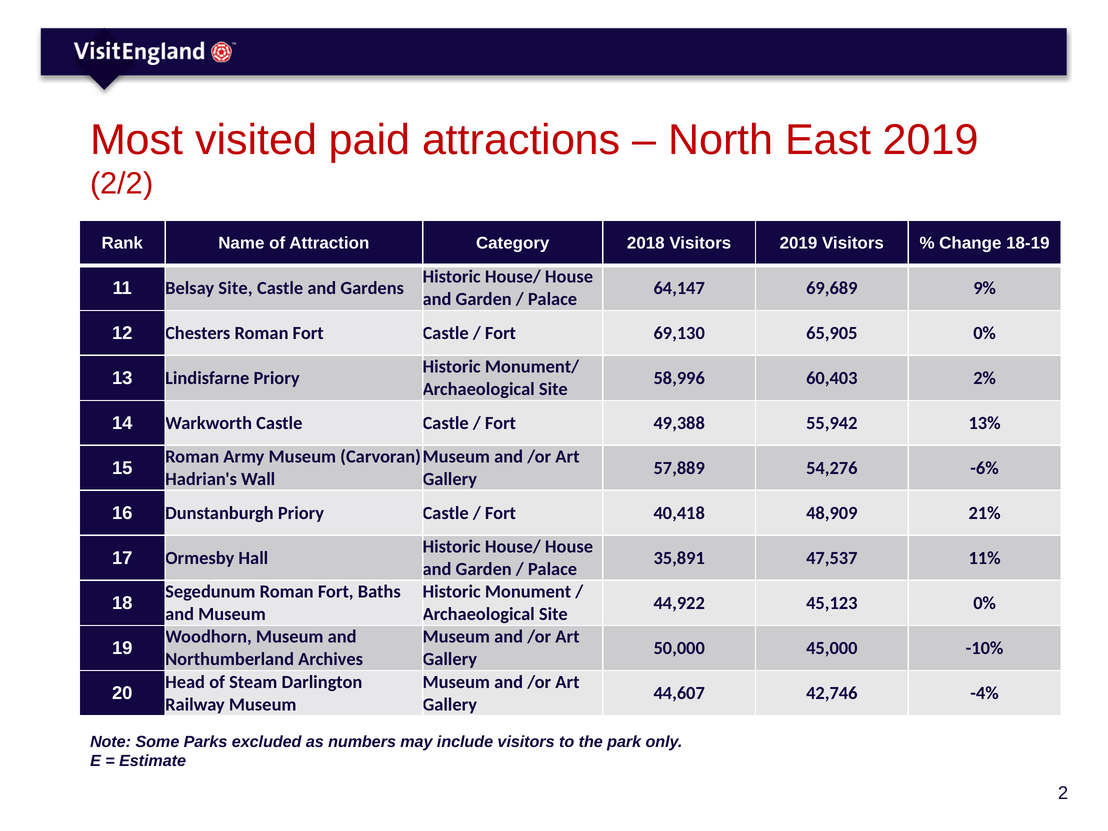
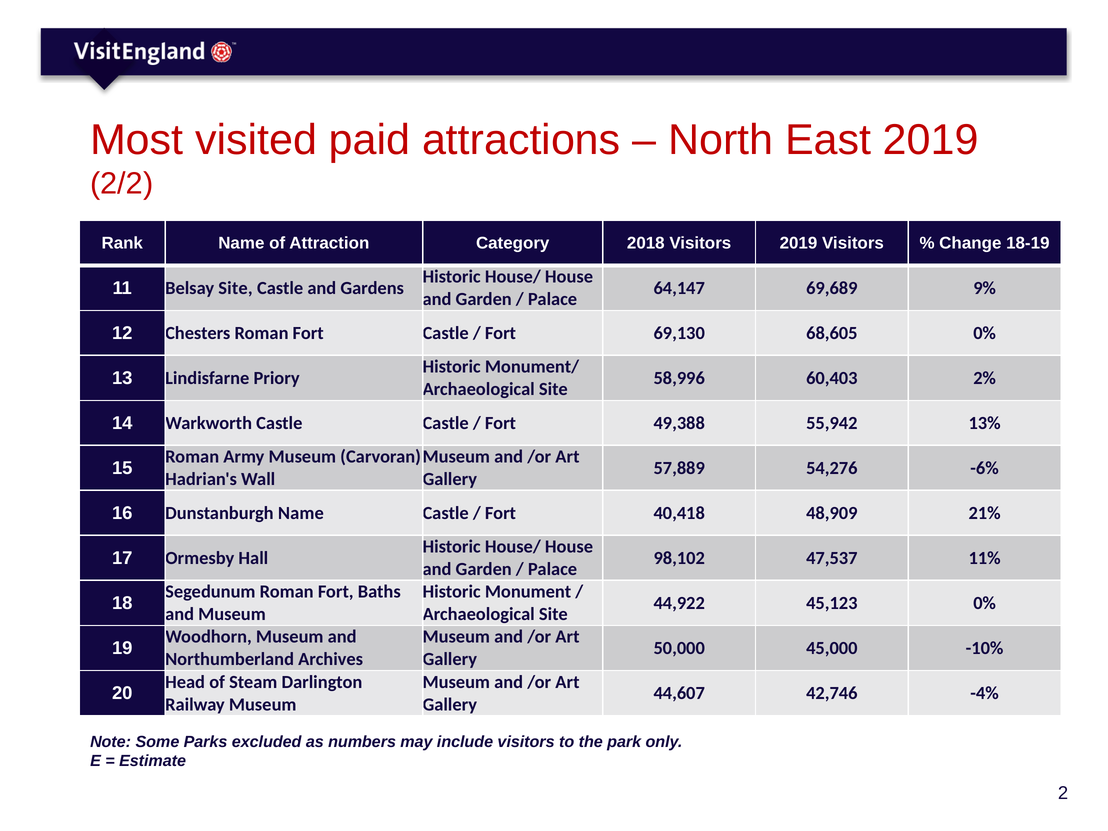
65,905: 65,905 -> 68,605 (832, 333)
Dunstanburgh Priory: Priory -> Name (301, 513)
35,891: 35,891 -> 98,102 (679, 558)
